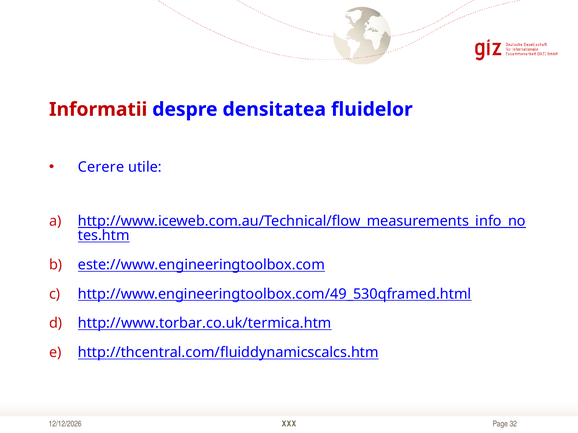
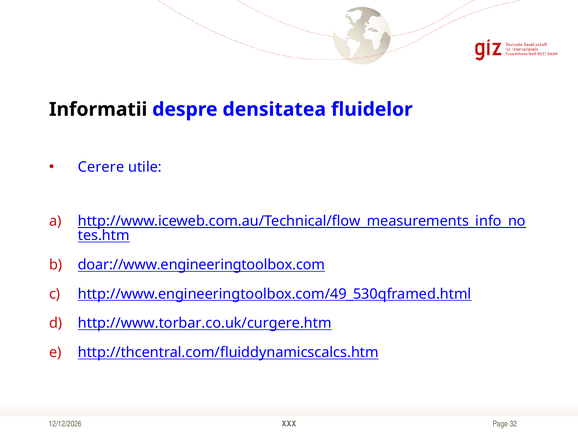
Informatii colour: red -> black (98, 110)
este://www.engineeringtoolbox.com: este://www.engineeringtoolbox.com -> doar://www.engineeringtoolbox.com (201, 265)
http://www.torbar.co.uk/termica.htm: http://www.torbar.co.uk/termica.htm -> http://www.torbar.co.uk/curgere.htm (205, 324)
